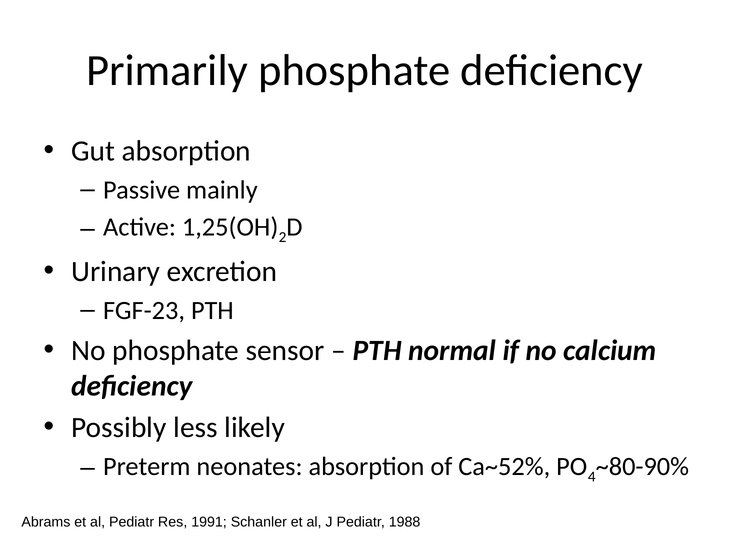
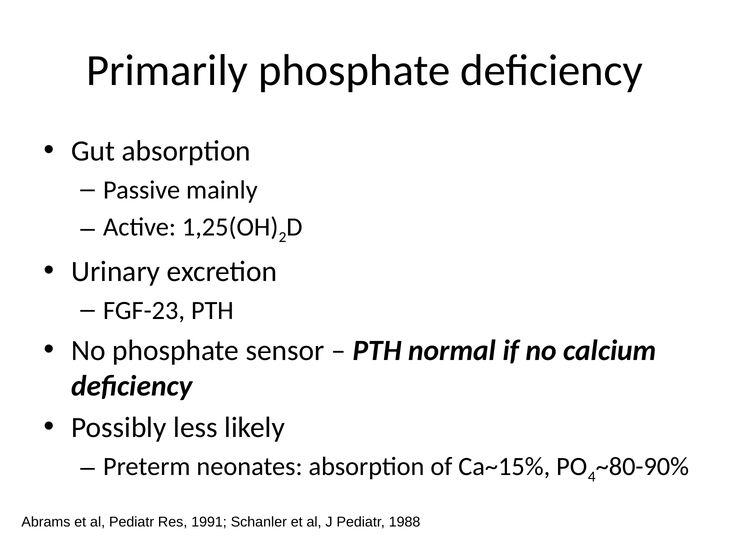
Ca~52%: Ca~52% -> Ca~15% (504, 467)
